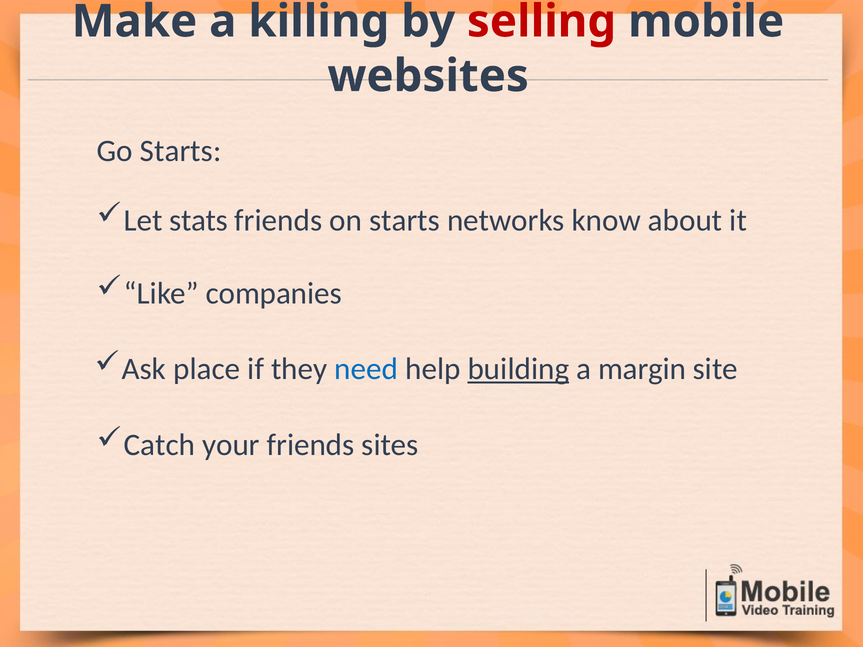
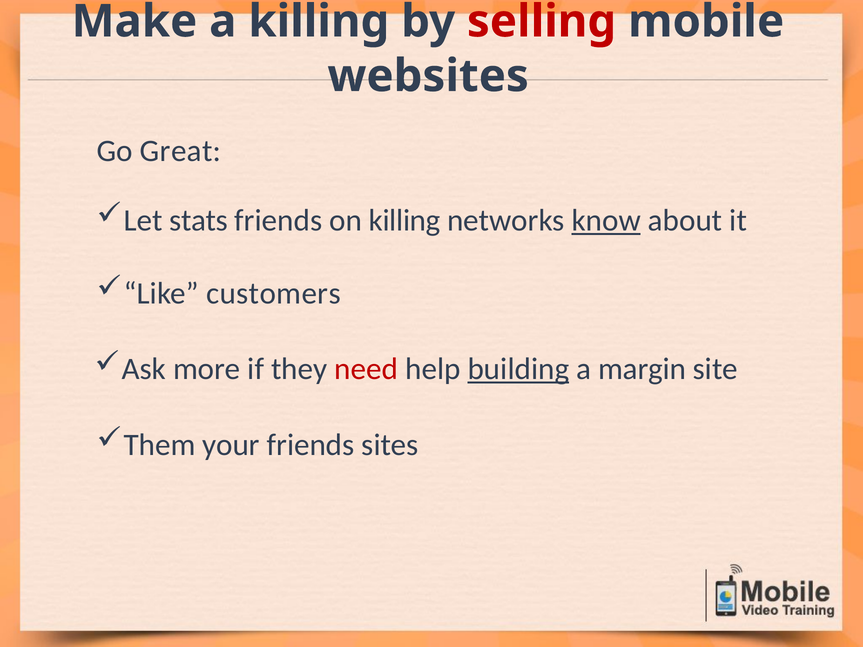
Go Starts: Starts -> Great (181, 151)
on starts: starts -> killing (405, 221)
know underline: none -> present (606, 221)
companies: companies -> customers (274, 294)
place: place -> more (207, 369)
need colour: blue -> red (366, 369)
Catch: Catch -> Them (160, 445)
